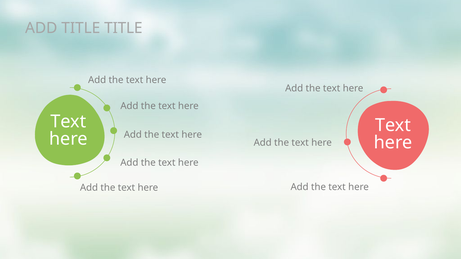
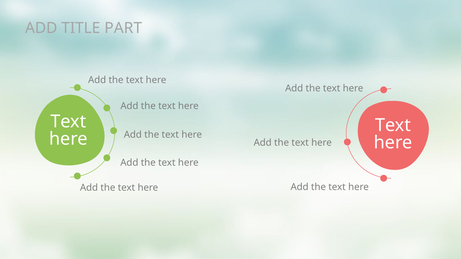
TITLE TITLE: TITLE -> PART (123, 28)
